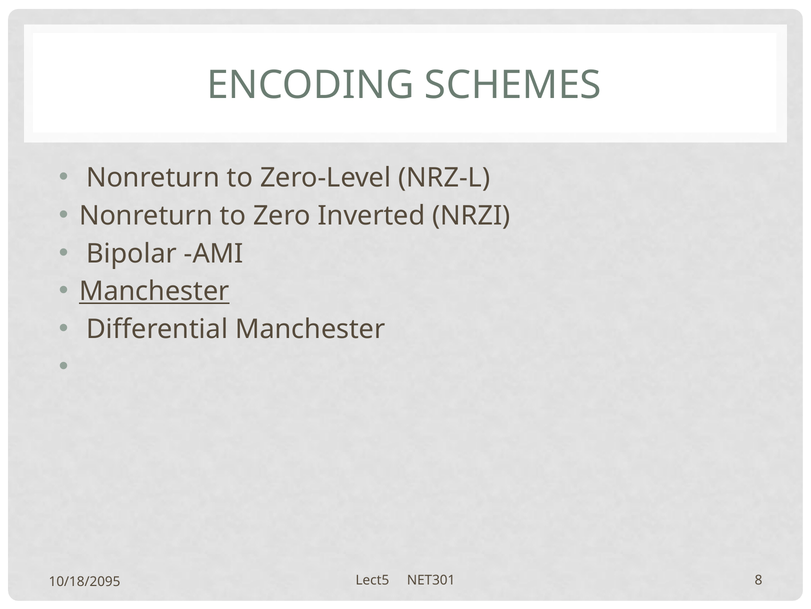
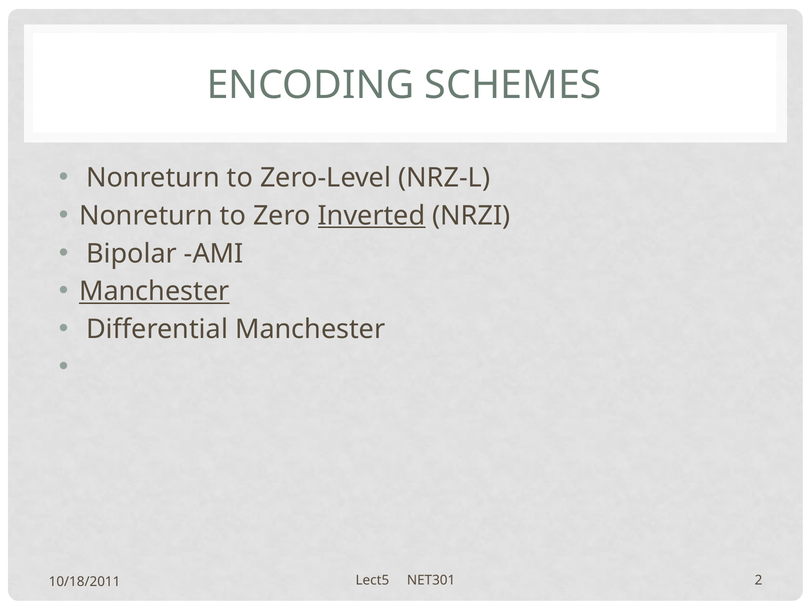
Inverted underline: none -> present (372, 215)
8: 8 -> 2 (759, 580)
10/18/2095: 10/18/2095 -> 10/18/2011 (85, 581)
